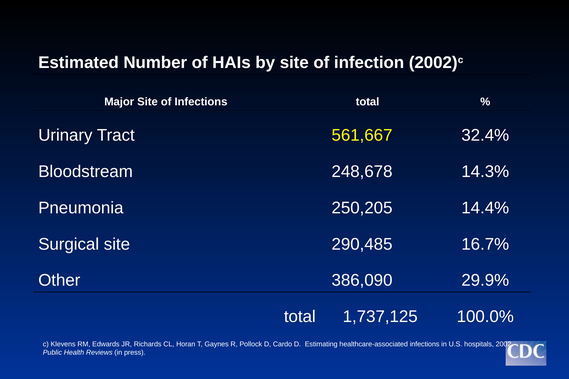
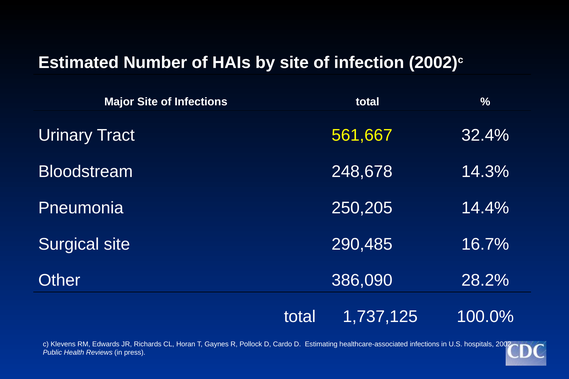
29.9%: 29.9% -> 28.2% (485, 281)
